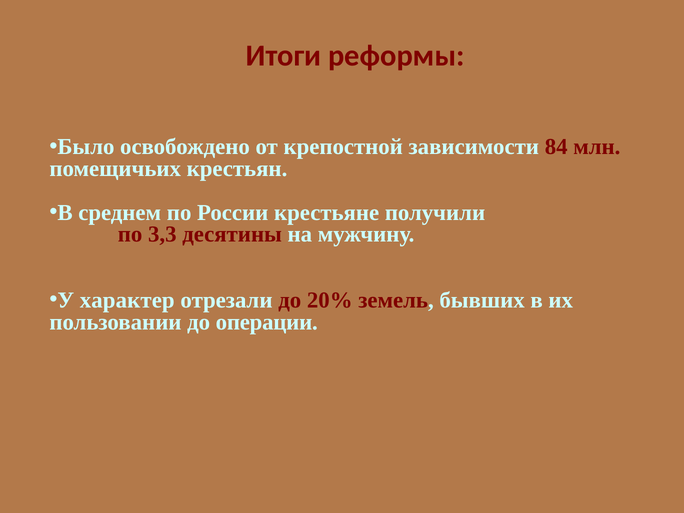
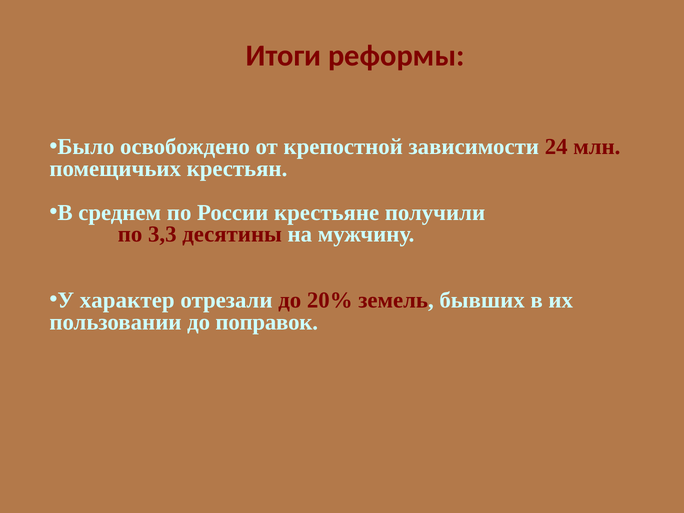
84: 84 -> 24 (556, 147)
операции: операции -> поправок (267, 322)
